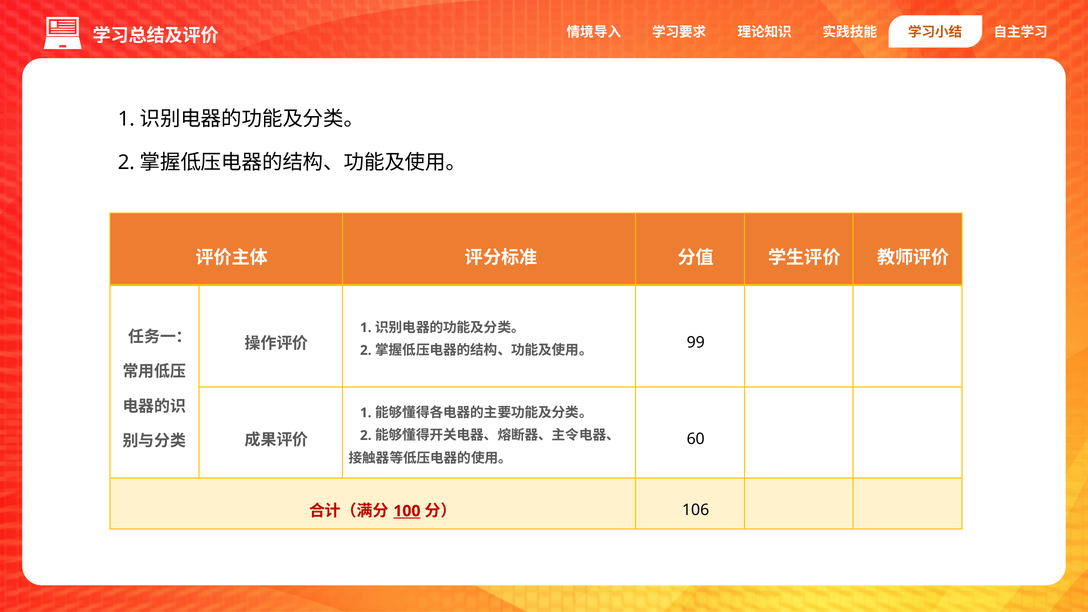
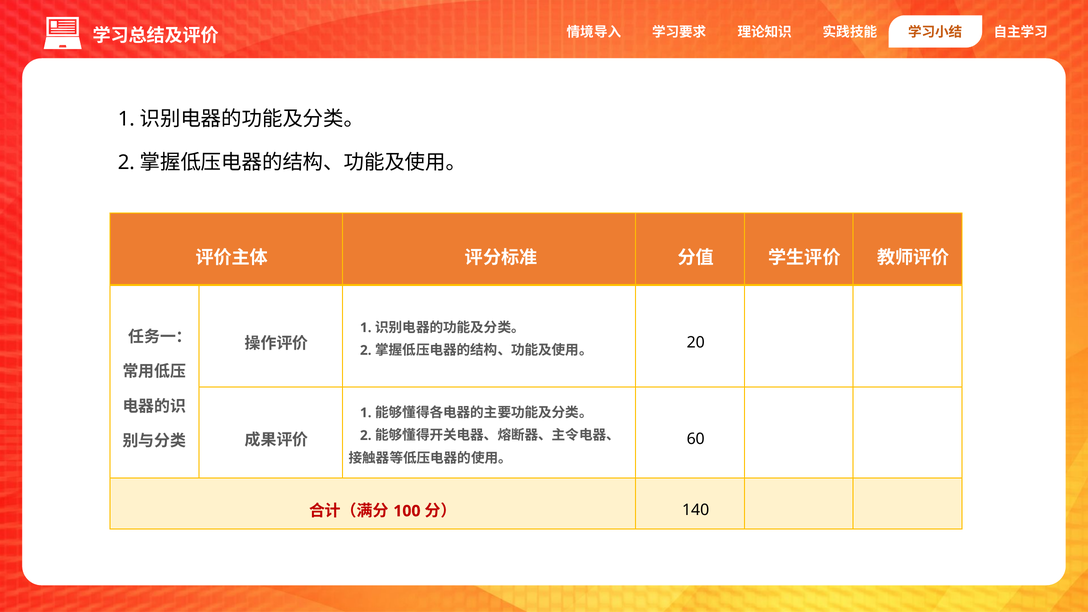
99: 99 -> 20 (696, 342)
100 underline: present -> none (407, 511)
106: 106 -> 140 (696, 510)
